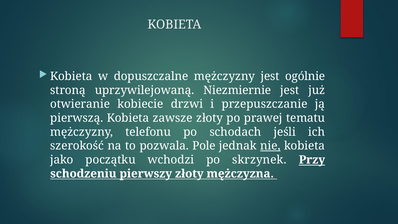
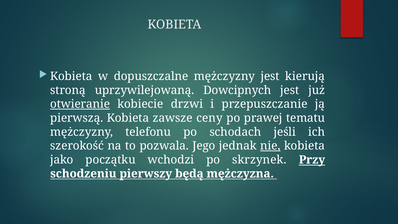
ogólnie: ogólnie -> kierują (305, 76)
Niezmiernie: Niezmiernie -> Dowcipnych (237, 90)
otwieranie underline: none -> present (80, 104)
zawsze złoty: złoty -> ceny (209, 118)
Pole: Pole -> Jego (204, 146)
pierwszy złoty: złoty -> będą (189, 174)
